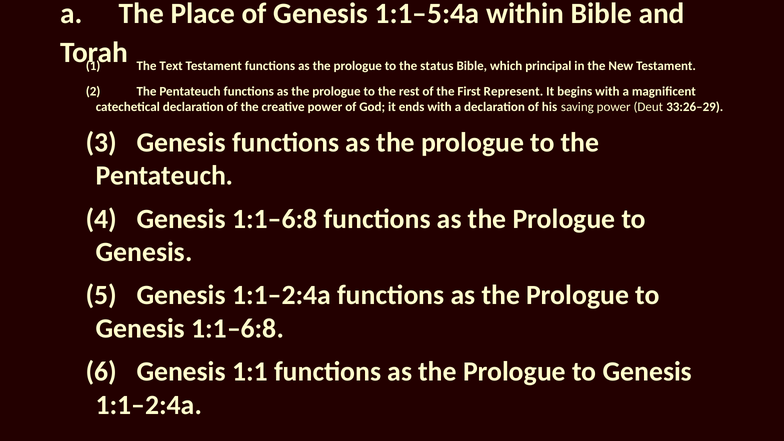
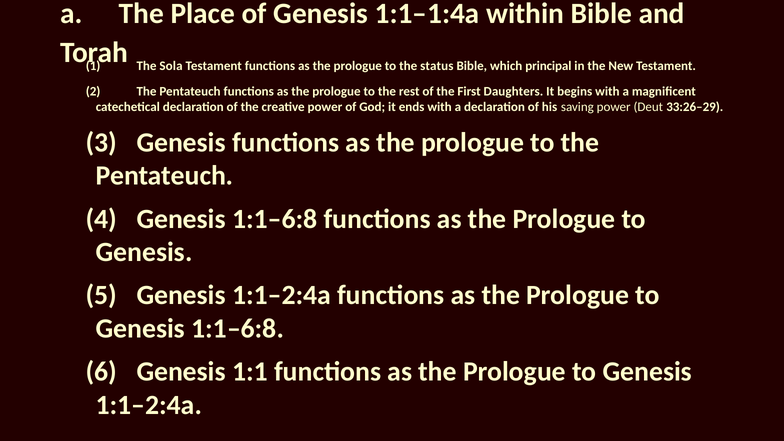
1:1–5:4a: 1:1–5:4a -> 1:1–1:4a (427, 14)
Text: Text -> Sola (171, 66)
Represent: Represent -> Daughters (513, 92)
